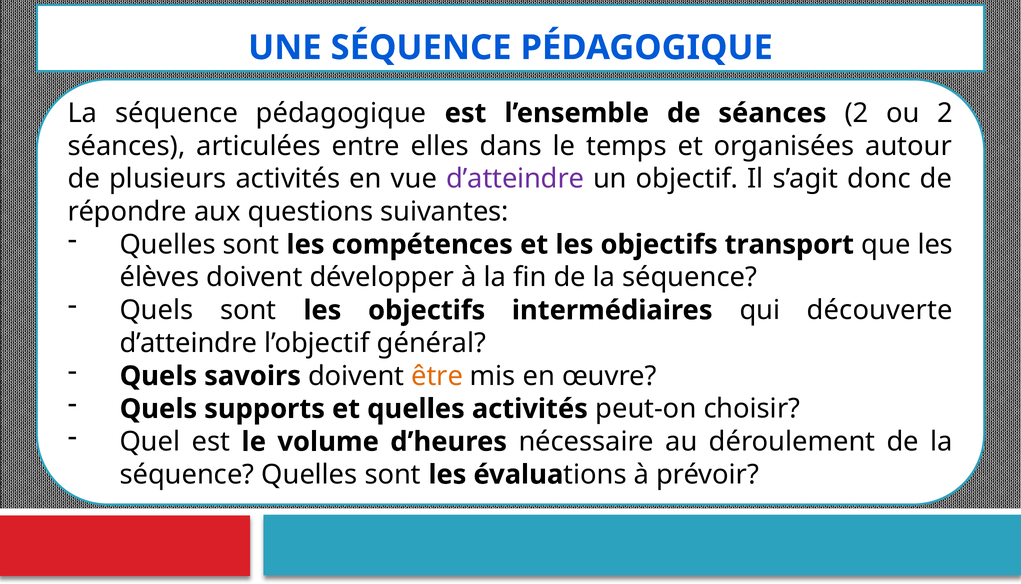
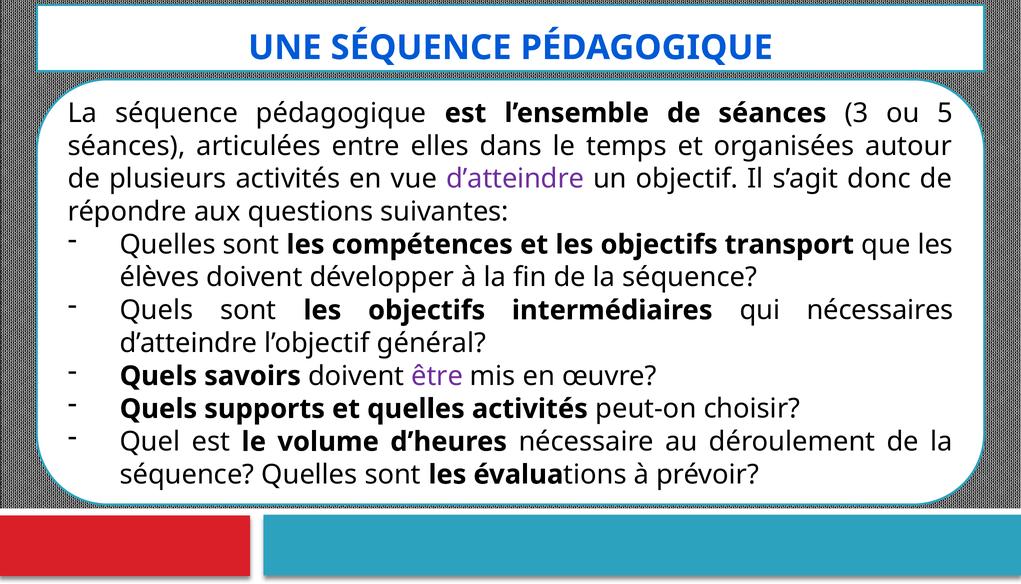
séances 2: 2 -> 3 (857, 113)
ou 2: 2 -> 5 (945, 113)
découverte: découverte -> nécessaires (880, 310)
être colour: orange -> purple (437, 376)
